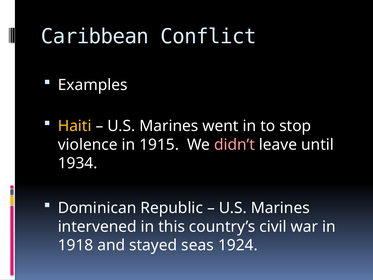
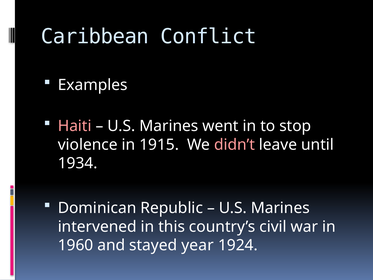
Haiti colour: yellow -> pink (75, 126)
1918: 1918 -> 1960 (76, 245)
seas: seas -> year (198, 245)
